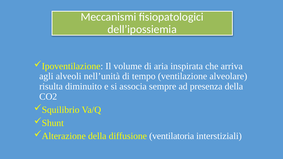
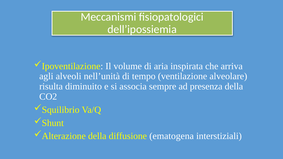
ventilatoria: ventilatoria -> ematogena (172, 136)
